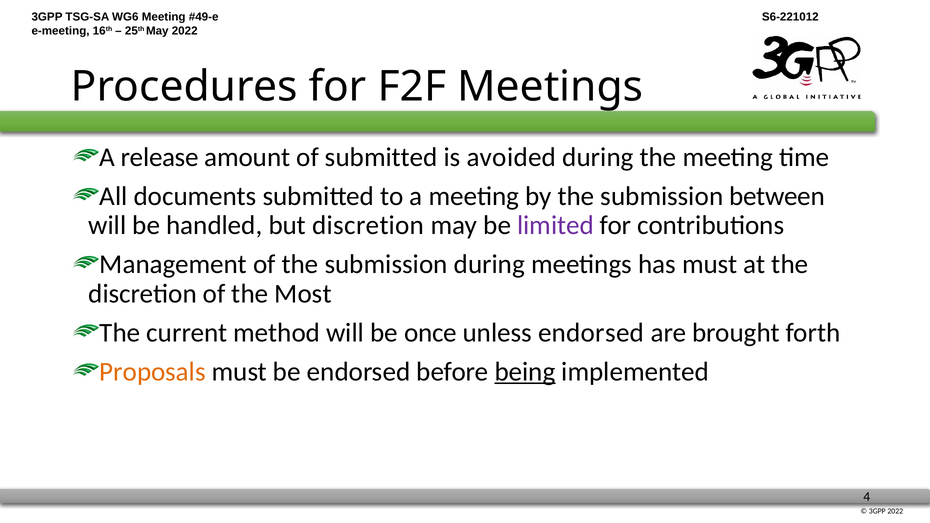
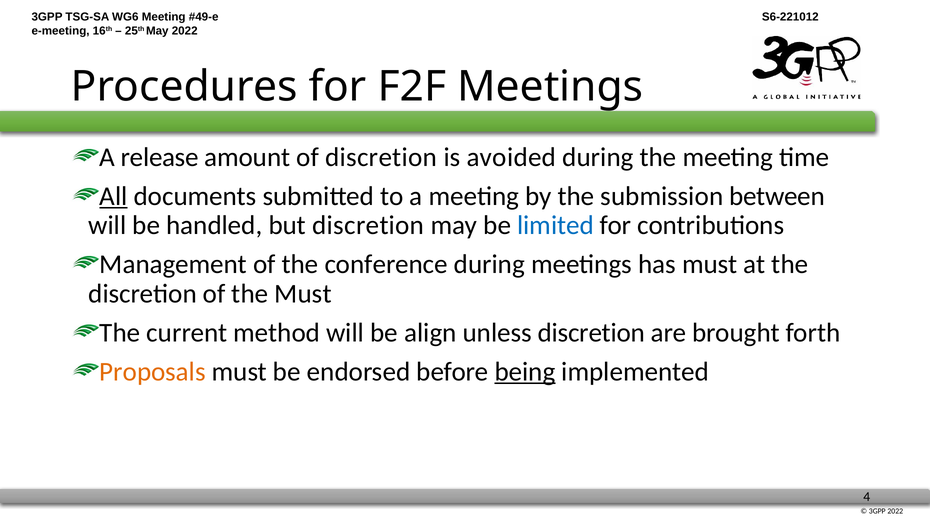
of submitted: submitted -> discretion (381, 157)
All underline: none -> present (114, 196)
limited colour: purple -> blue (555, 226)
of the submission: submission -> conference (386, 265)
the Most: Most -> Must (303, 294)
once: once -> align (430, 333)
unless endorsed: endorsed -> discretion (591, 333)
